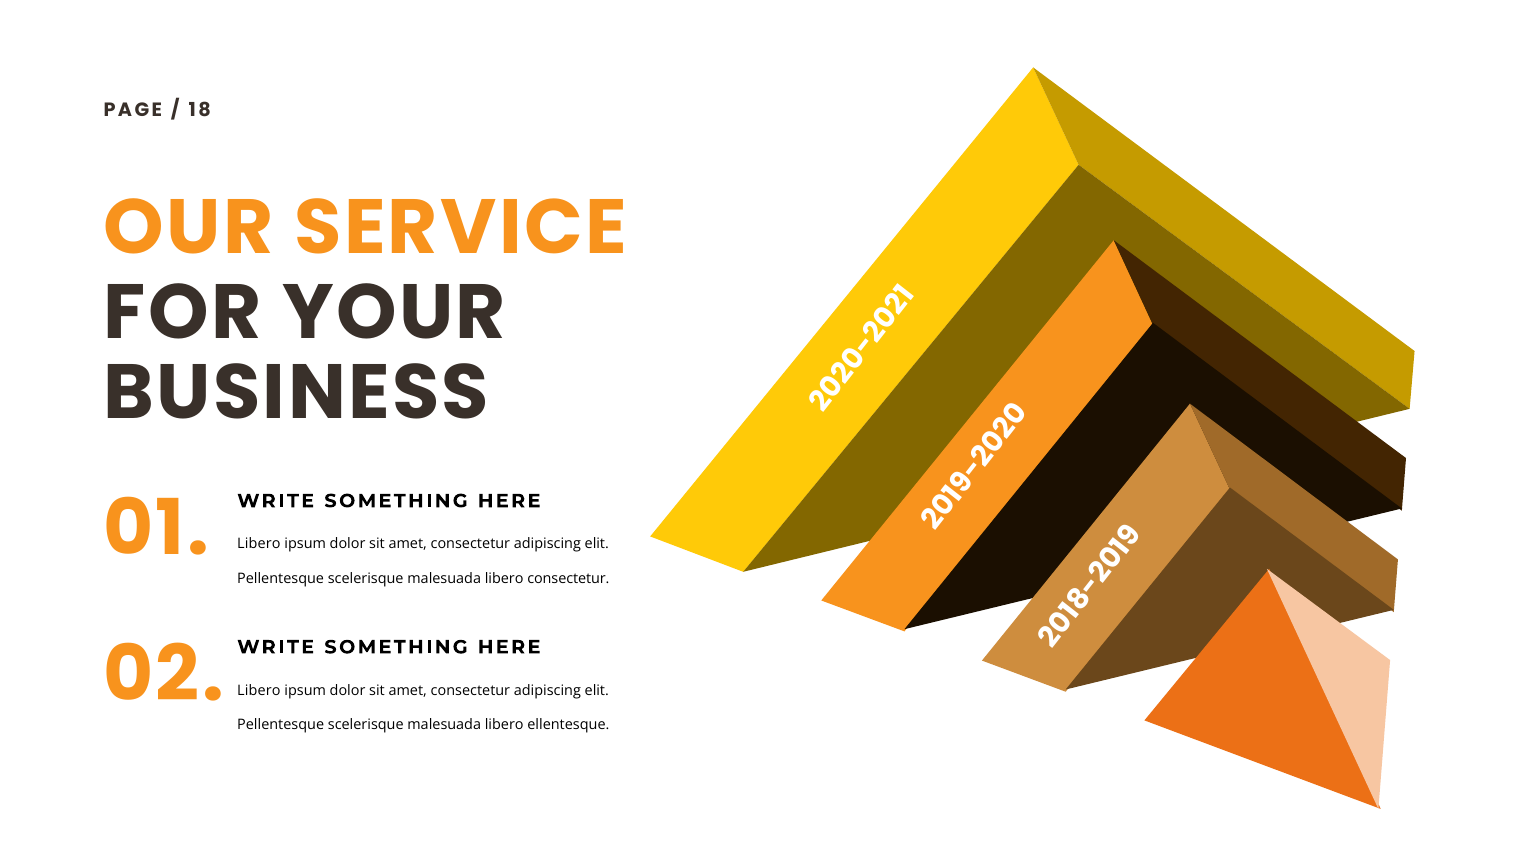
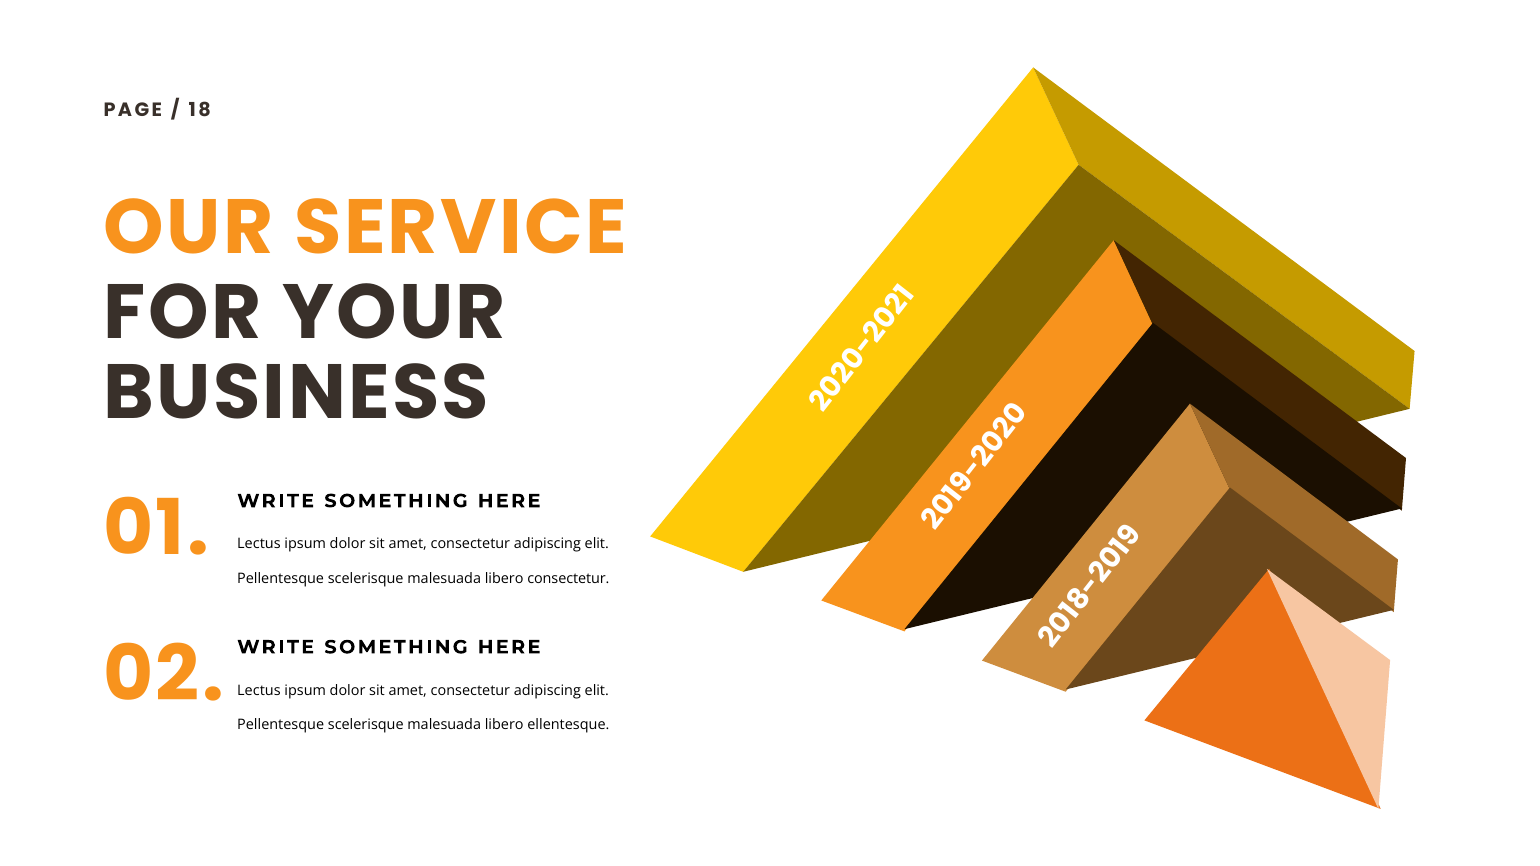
Libero: Libero -> Lectus (259, 544)
Libero: Libero -> Lectus (259, 691)
